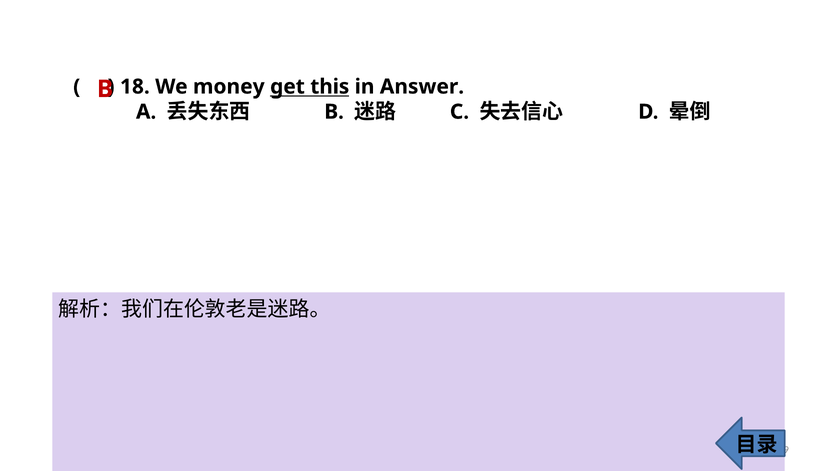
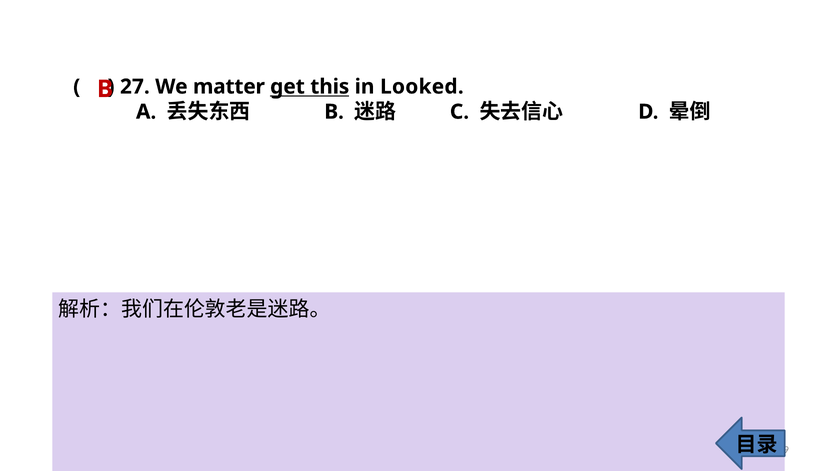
18: 18 -> 27 (135, 87)
money: money -> matter (229, 87)
Answer: Answer -> Looked (422, 87)
